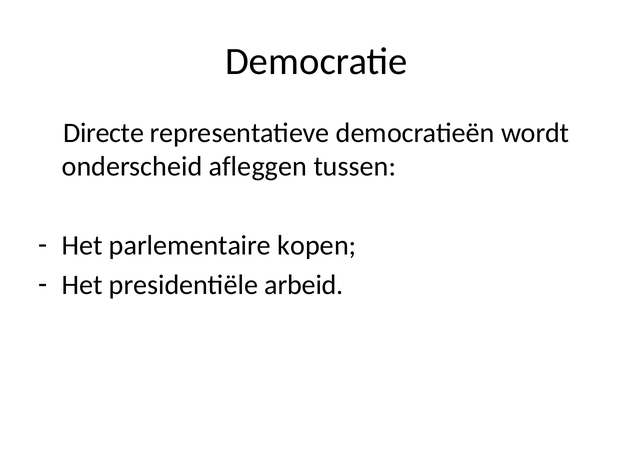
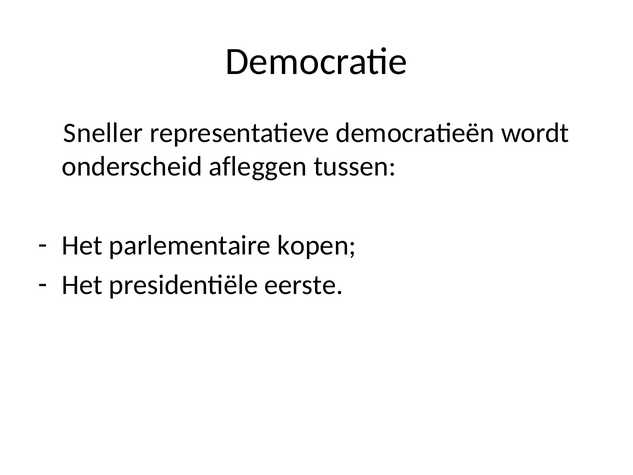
Directe: Directe -> Sneller (103, 133)
arbeid: arbeid -> eerste (304, 285)
